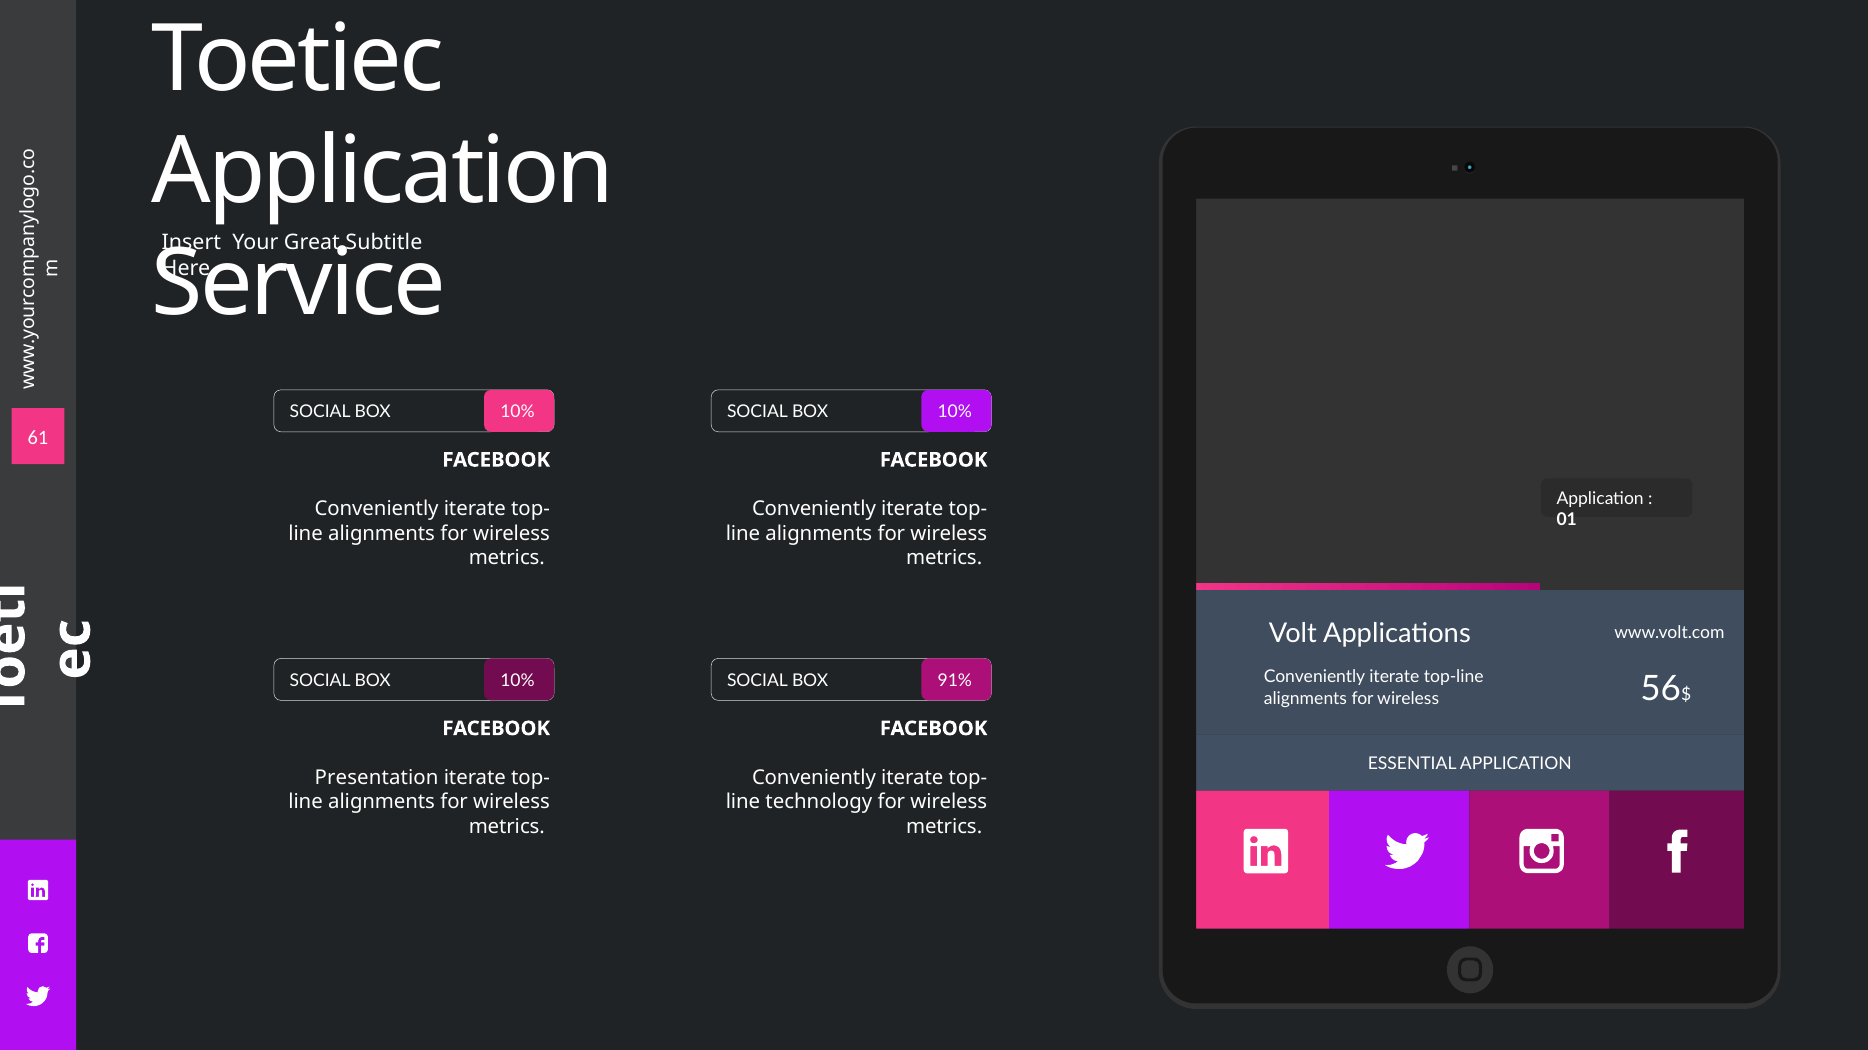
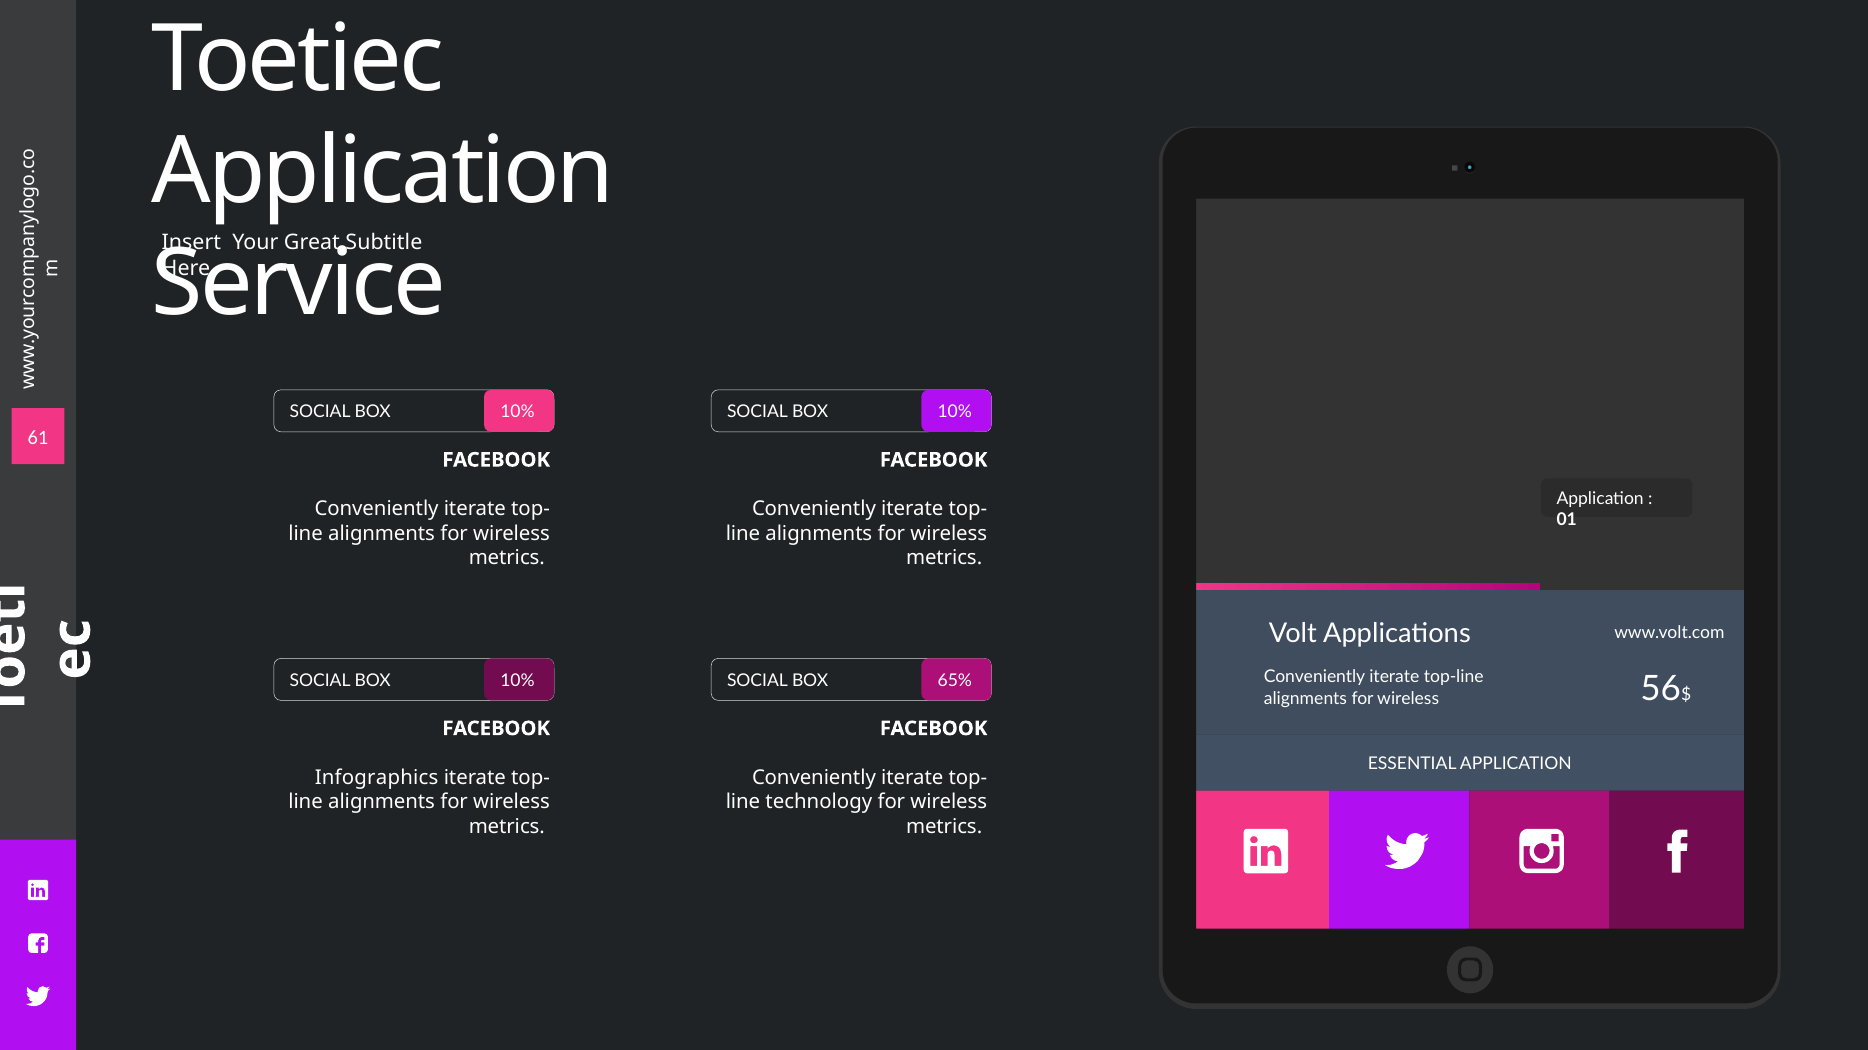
91%: 91% -> 65% (955, 682)
Presentation: Presentation -> Infographics (377, 778)
